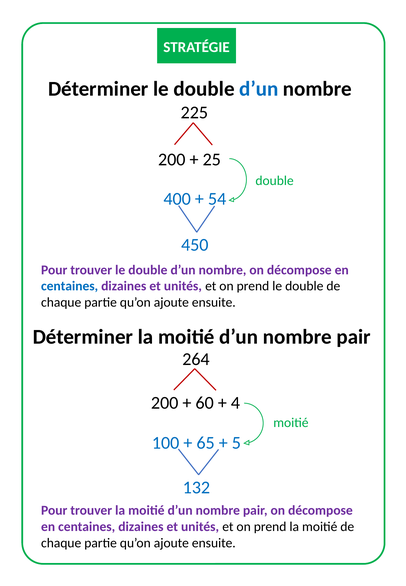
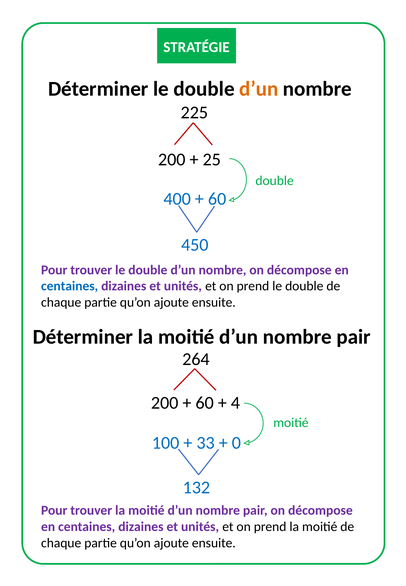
d’un colour: blue -> orange (259, 89)
54: 54 -> 60 (217, 199)
65: 65 -> 33 (206, 443)
5: 5 -> 0 (236, 443)
